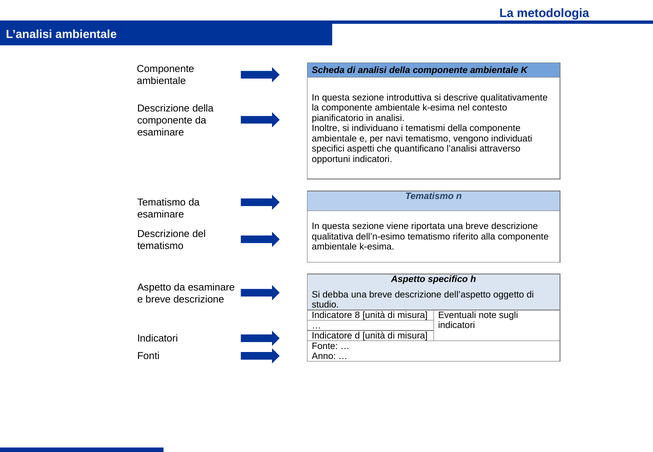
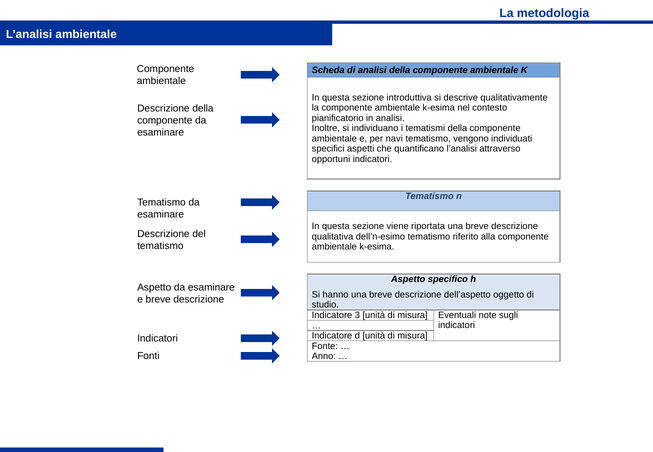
debba: debba -> hanno (336, 295)
8: 8 -> 3 (357, 315)
